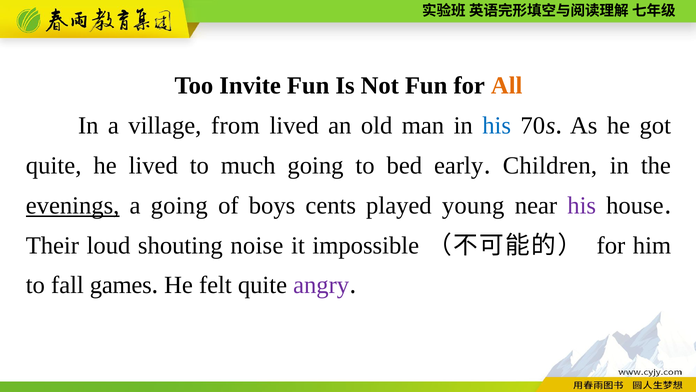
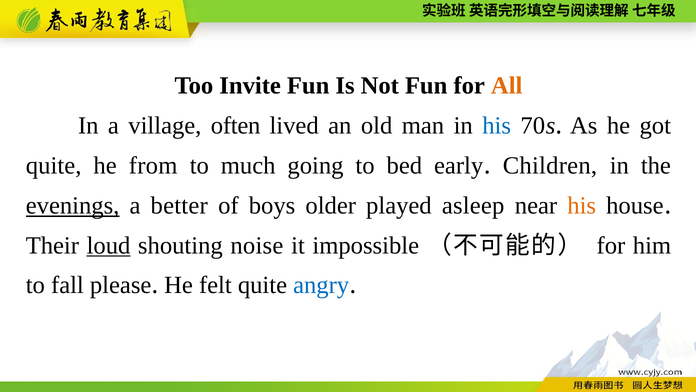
from: from -> often (236, 125)
he lived: lived -> from (153, 165)
a going: going -> better (179, 205)
cents: cents -> older (331, 205)
young: young -> asleep (473, 205)
his colour: purple -> orange (582, 205)
loud underline: none -> present (109, 245)
games: games -> please (121, 285)
angry colour: purple -> blue (321, 285)
